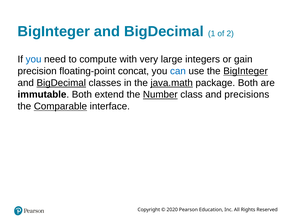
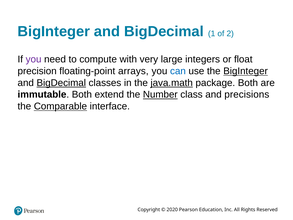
you colour: blue -> purple (34, 59)
gain: gain -> float (243, 59)
concat: concat -> arrays (133, 71)
